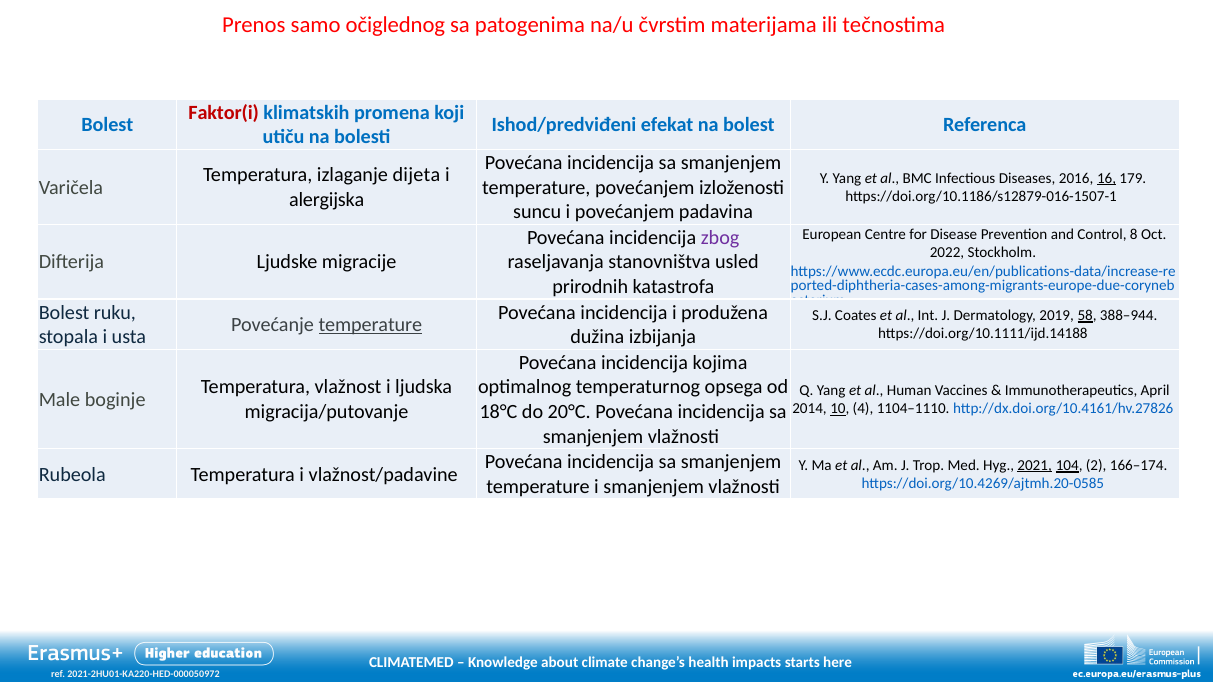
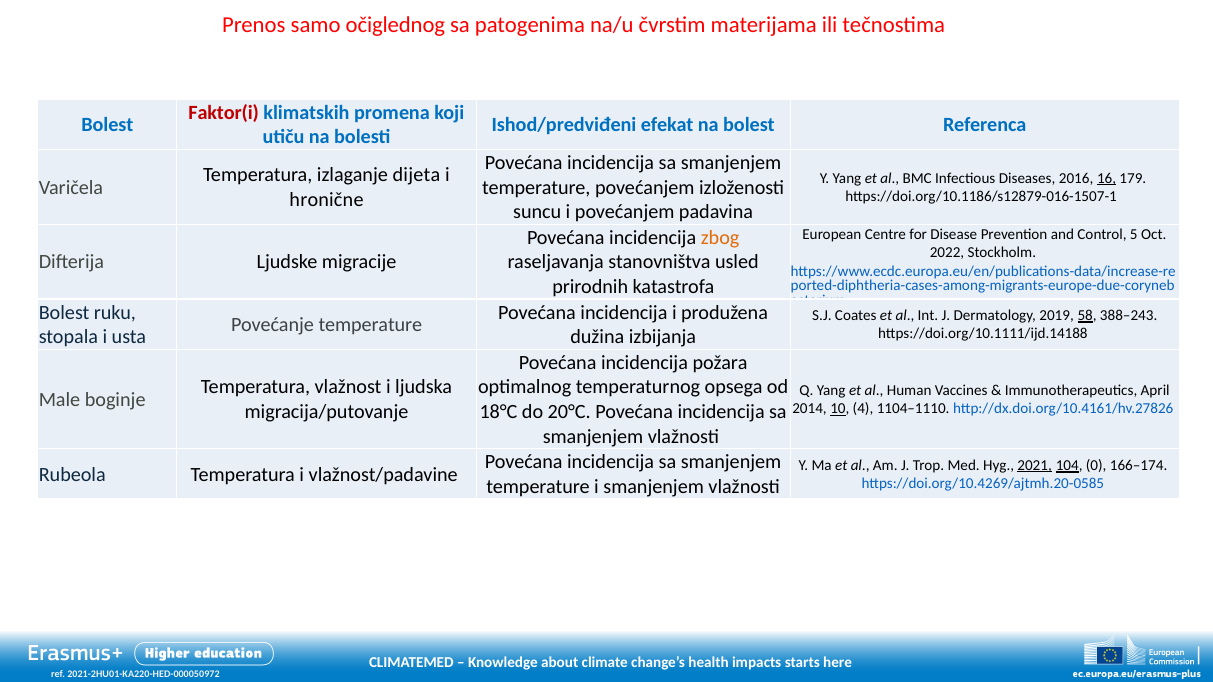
alergijska: alergijska -> hronične (327, 200)
8: 8 -> 5 (1134, 234)
zbog colour: purple -> orange (720, 238)
388–944: 388–944 -> 388–243 (1129, 316)
temperature underline: present -> none (370, 325)
kojima: kojima -> požara (720, 363)
2: 2 -> 0 (1096, 465)
